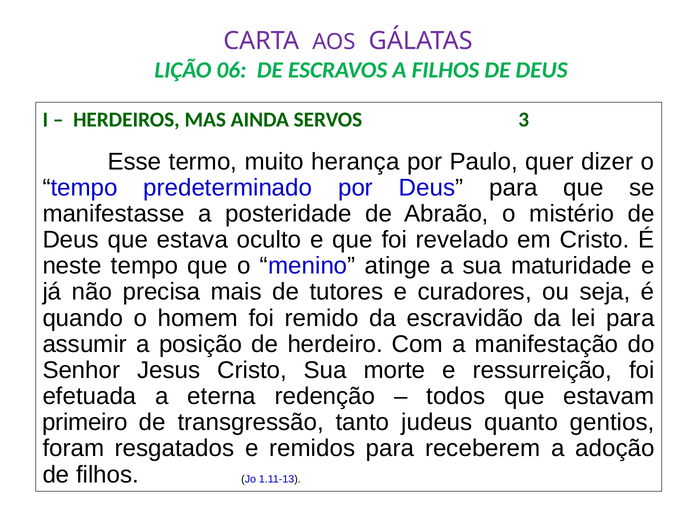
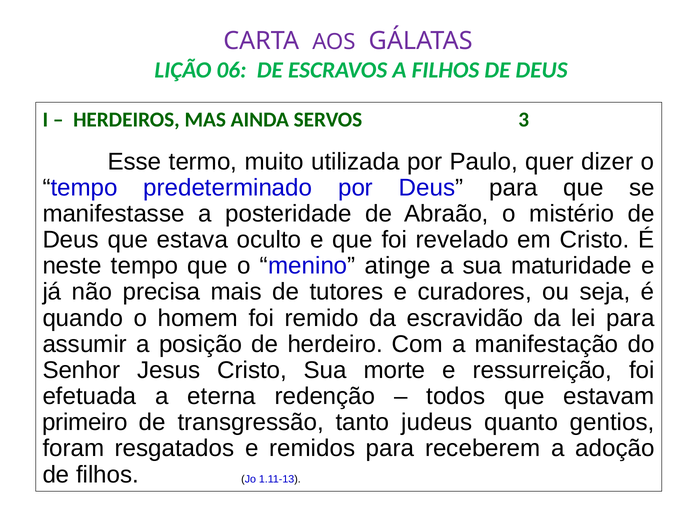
herança: herança -> utilizada (355, 162)
